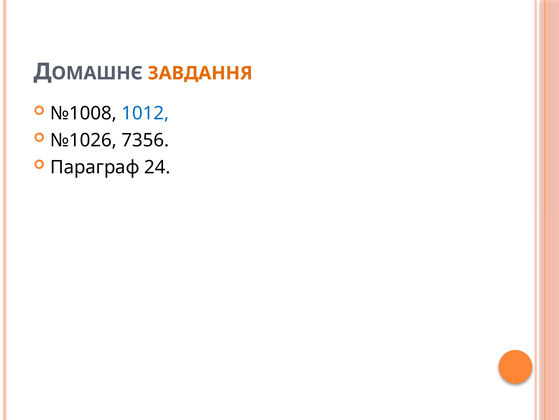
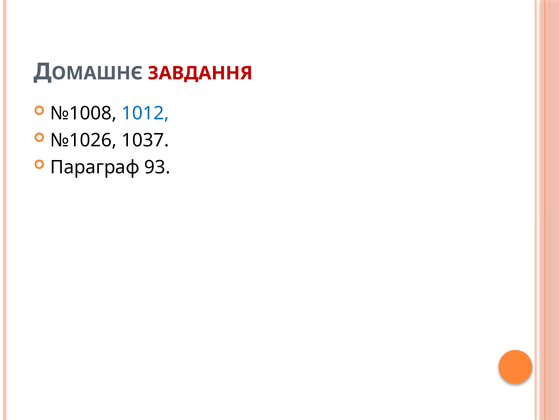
ЗАВДАННЯ colour: orange -> red (200, 73)
7356: 7356 -> 1037 (145, 140)
24: 24 -> 93 (157, 167)
